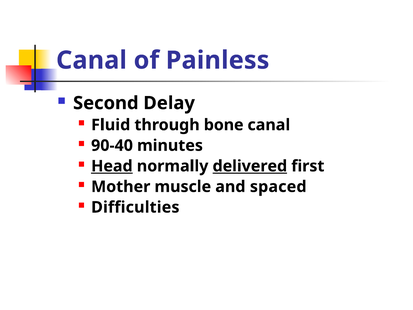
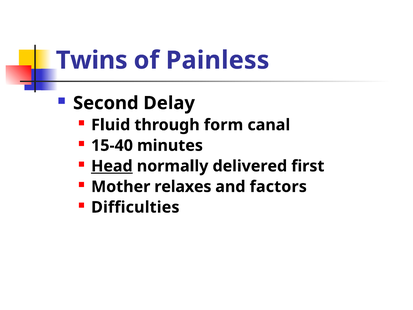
Canal: Canal -> Twins (92, 60)
bone: bone -> form (224, 125)
90-40: 90-40 -> 15-40 (112, 145)
delivered underline: present -> none (250, 166)
muscle: muscle -> relaxes (183, 187)
spaced: spaced -> factors (278, 187)
